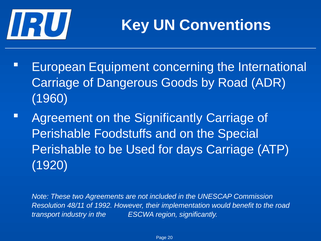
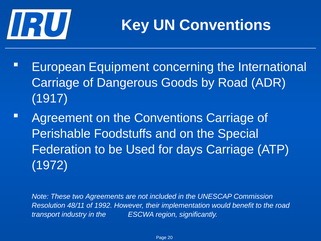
1960: 1960 -> 1917 (50, 98)
the Significantly: Significantly -> Conventions (168, 118)
Perishable: Perishable -> Federation (61, 149)
1920: 1920 -> 1972 (50, 165)
